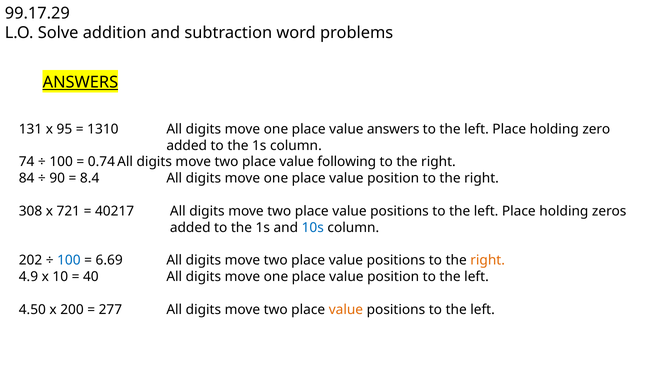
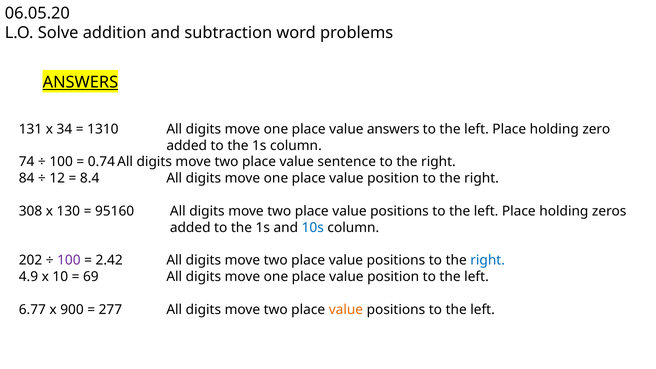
99.17.29: 99.17.29 -> 06.05.20 (37, 13)
95: 95 -> 34 (64, 129)
following: following -> sentence (347, 162)
90: 90 -> 12 (57, 178)
721: 721 -> 130 (68, 211)
40217: 40217 -> 95160 (115, 211)
100 colour: blue -> purple (69, 260)
6.69: 6.69 -> 2.42 (109, 260)
right colour: orange -> blue (488, 260)
40: 40 -> 69 (91, 277)
4.50: 4.50 -> 6.77 (32, 310)
200: 200 -> 900 (72, 310)
